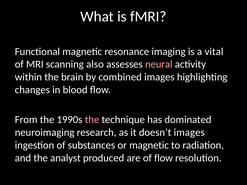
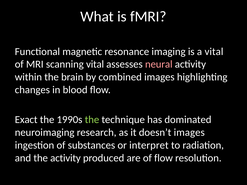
scanning also: also -> vital (95, 64)
From: From -> Exact (26, 120)
the colour: pink -> light green (92, 120)
or magnetic: magnetic -> interpret (149, 145)
the analyst: analyst -> activity (65, 158)
